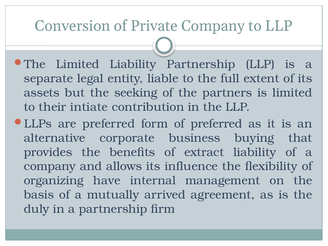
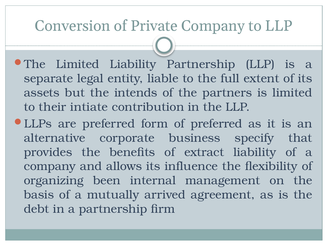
seeking: seeking -> intends (136, 93)
buying: buying -> specify (254, 138)
have: have -> been (107, 181)
duly: duly -> debt (37, 209)
